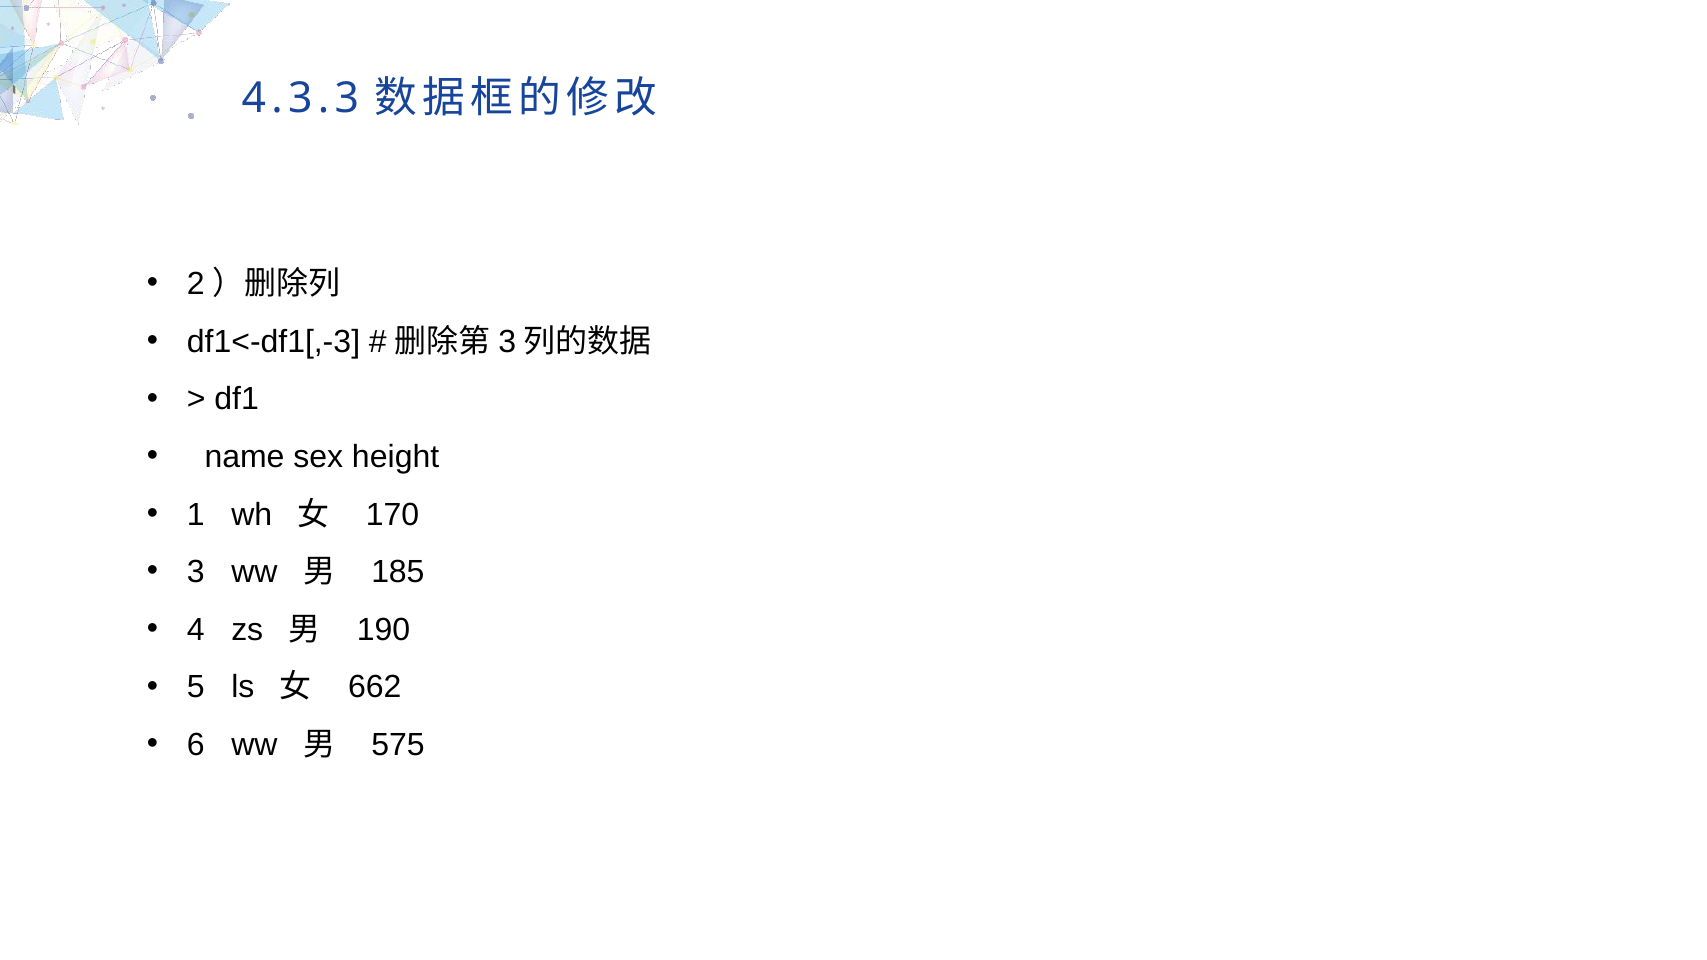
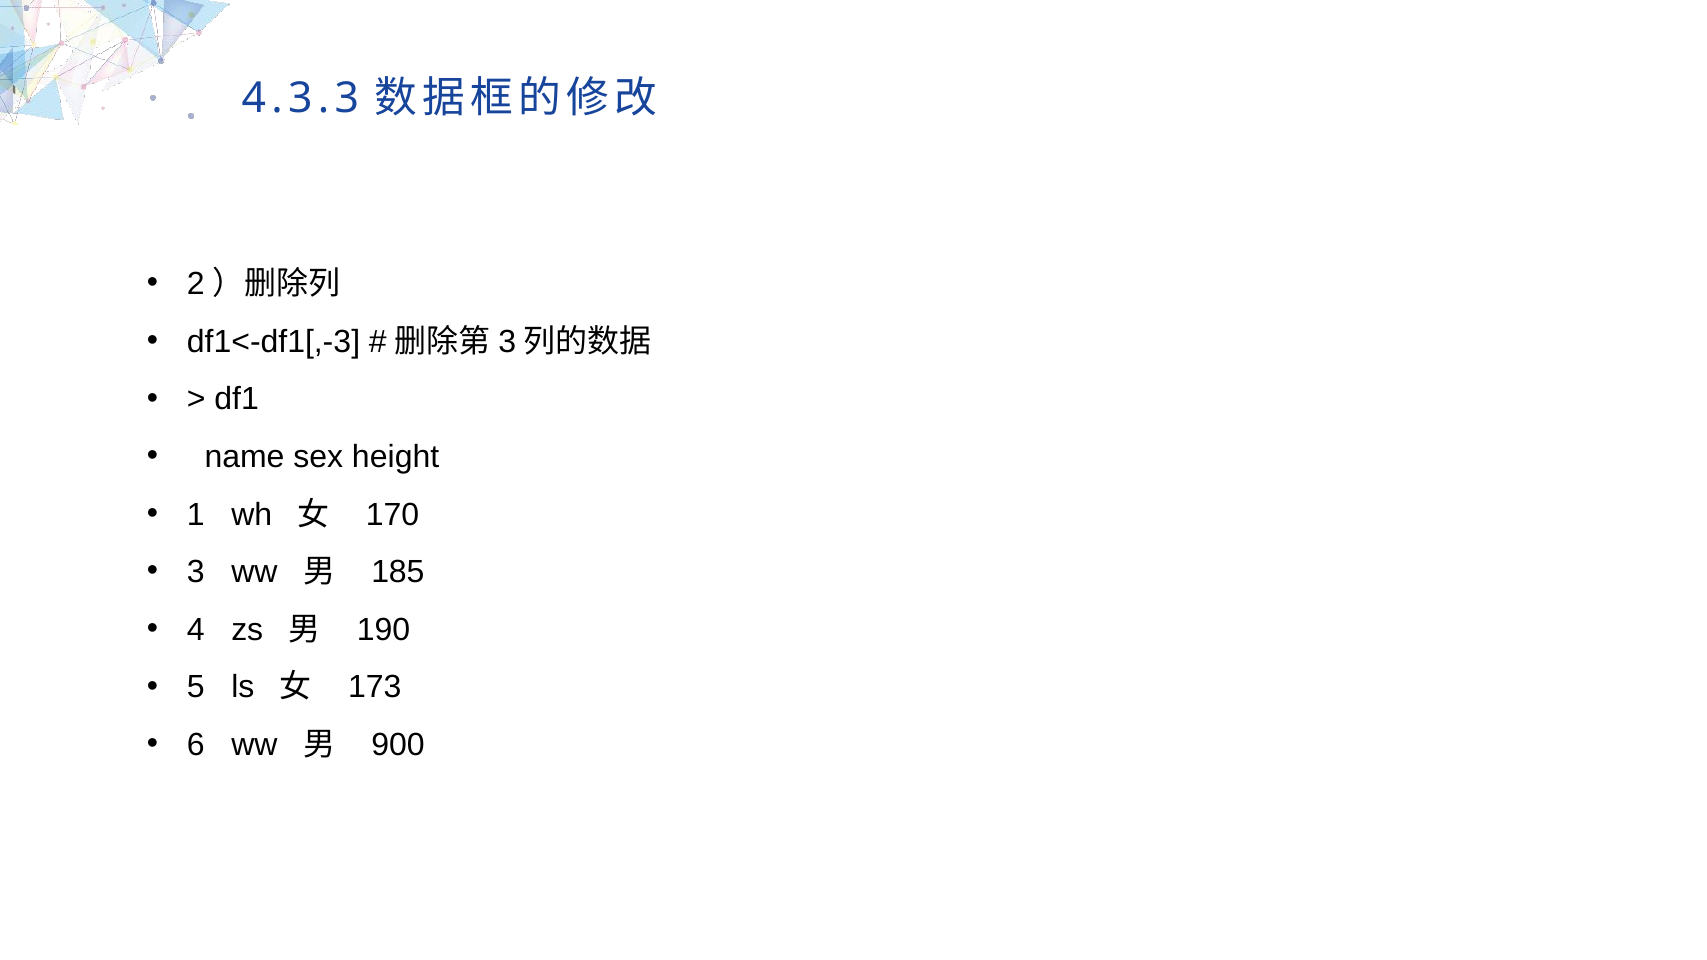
662: 662 -> 173 (375, 687)
575: 575 -> 900 (398, 745)
